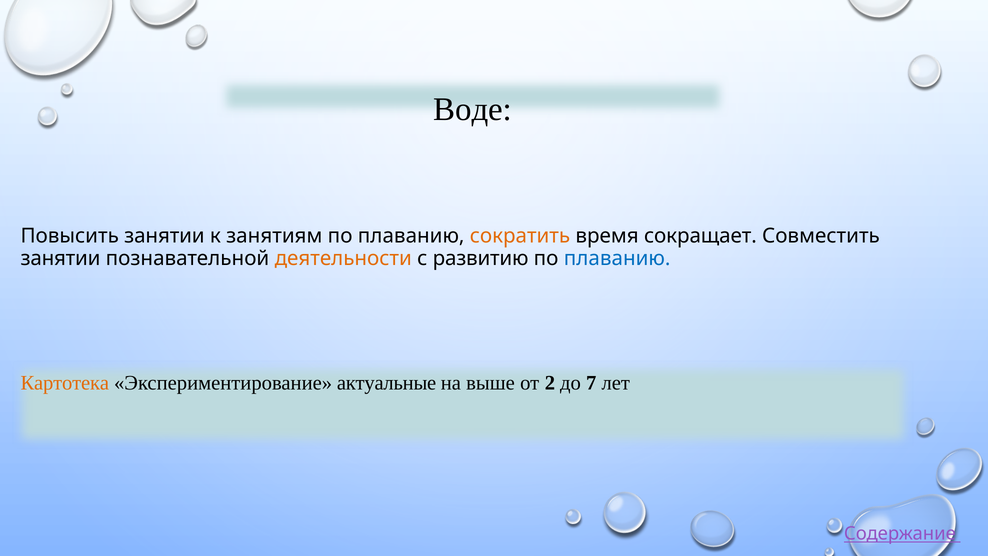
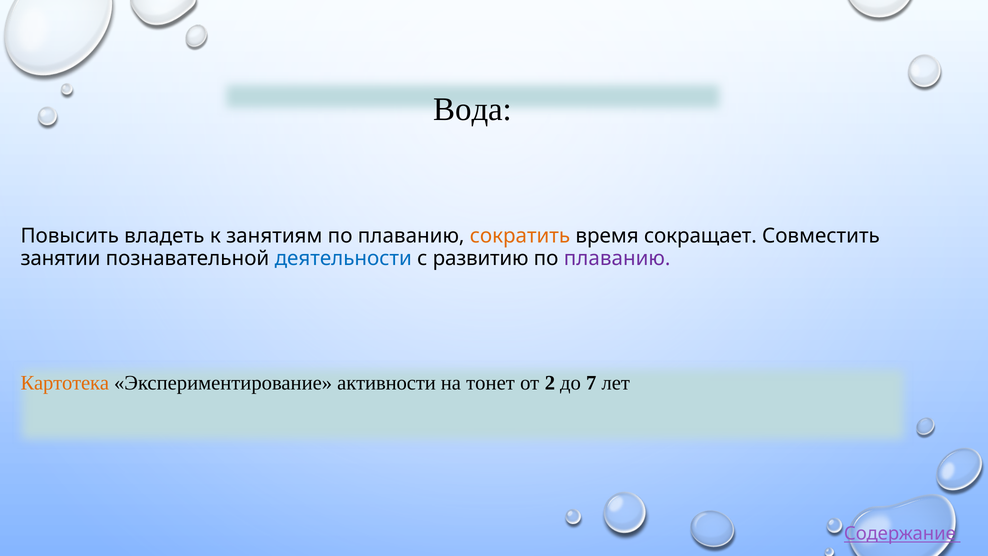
Воде: Воде -> Вода (473, 110)
Повысить занятии: занятии -> владеть (164, 236)
деятельности colour: orange -> blue (343, 258)
плаванию colour: blue -> purple (617, 258)
актуальные: актуальные -> активности (387, 383)
выше: выше -> тонет (491, 383)
